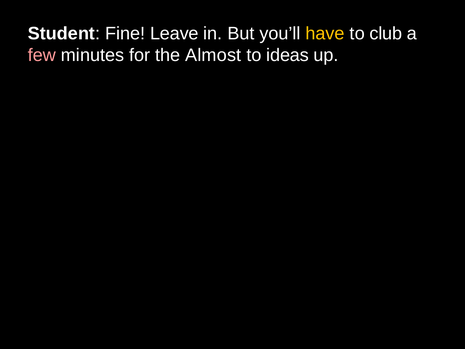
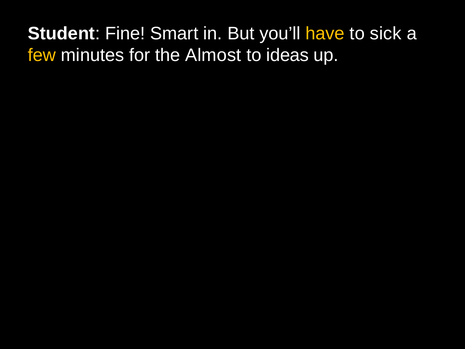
Leave: Leave -> Smart (174, 33)
club: club -> sick (386, 33)
few colour: pink -> yellow (42, 55)
